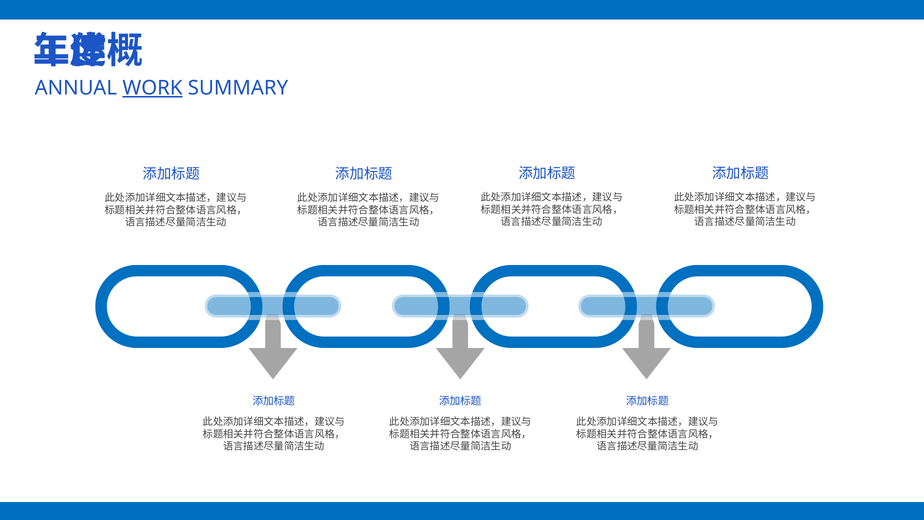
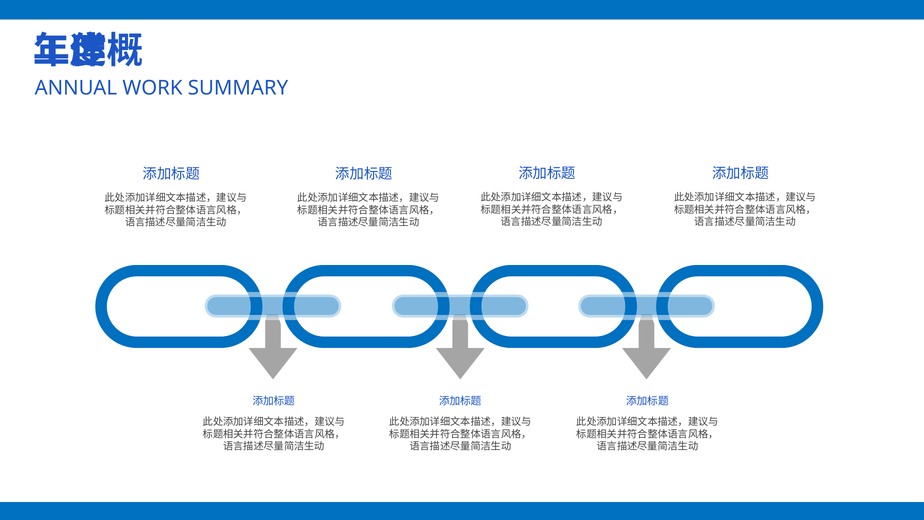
WORK underline: present -> none (152, 88)
